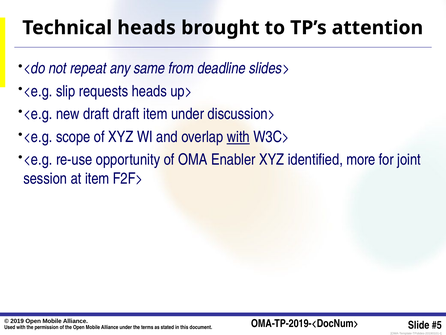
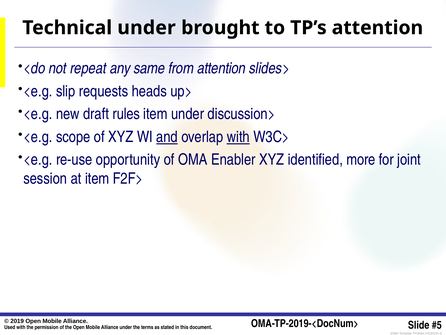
Technical heads: heads -> under (147, 28)
from deadline: deadline -> attention (222, 68)
draft draft: draft -> rules (126, 114)
and underline: none -> present (167, 137)
